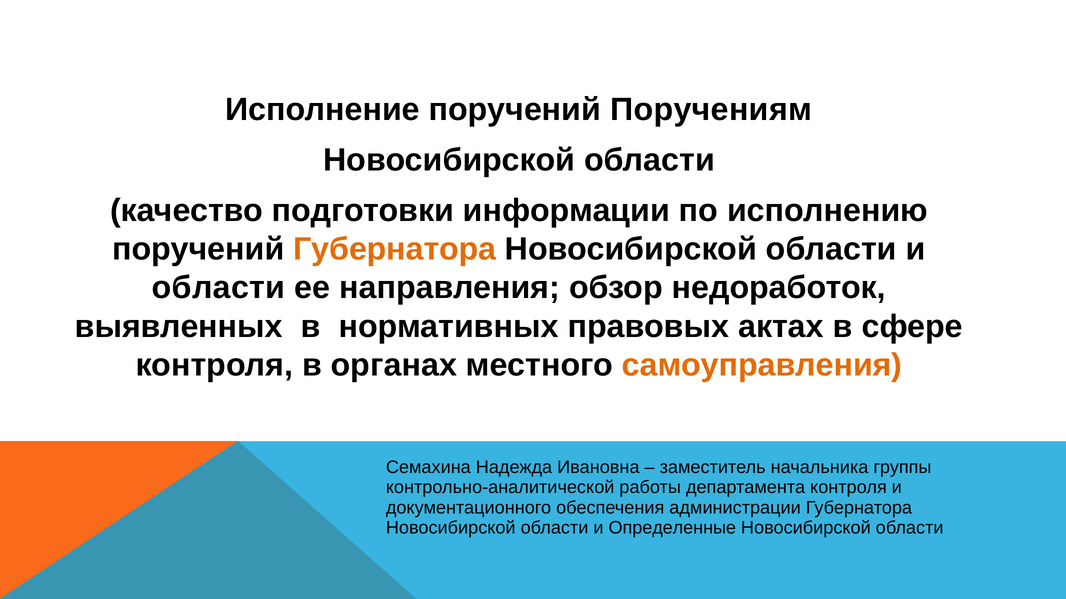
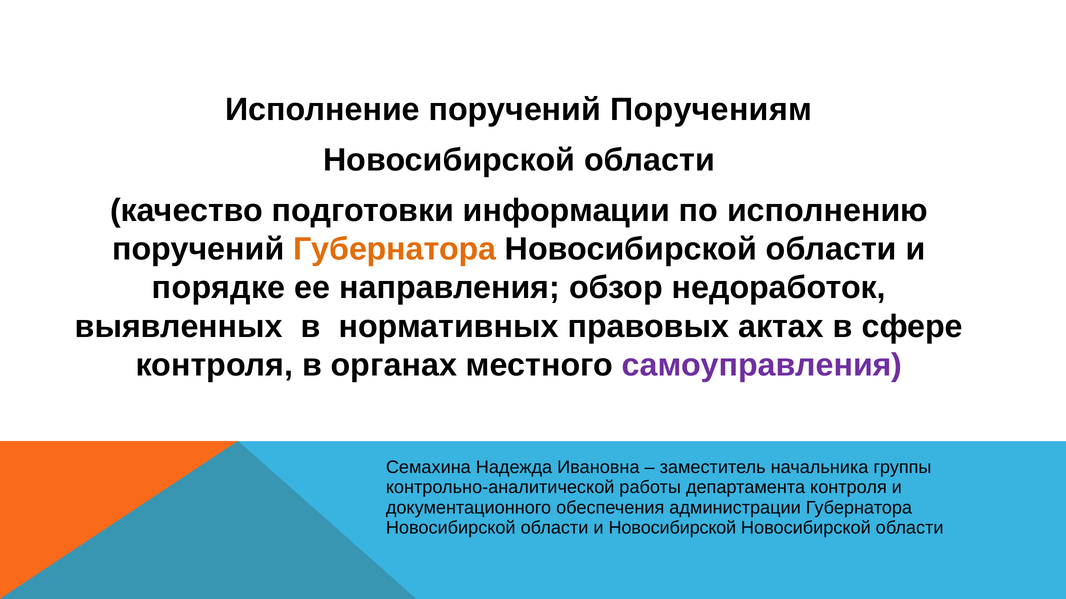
области: области -> порядке (219, 288)
самоуправления colour: orange -> purple (762, 366)
и Определенные: Определенные -> Новосибирской (672, 528)
